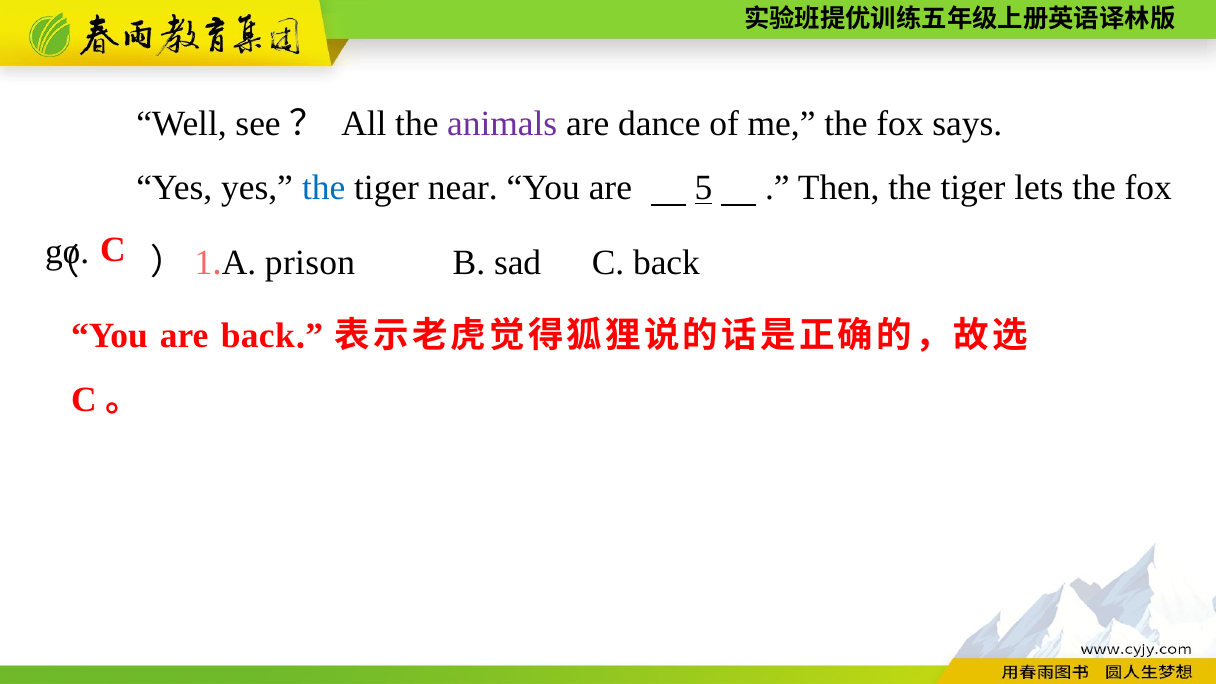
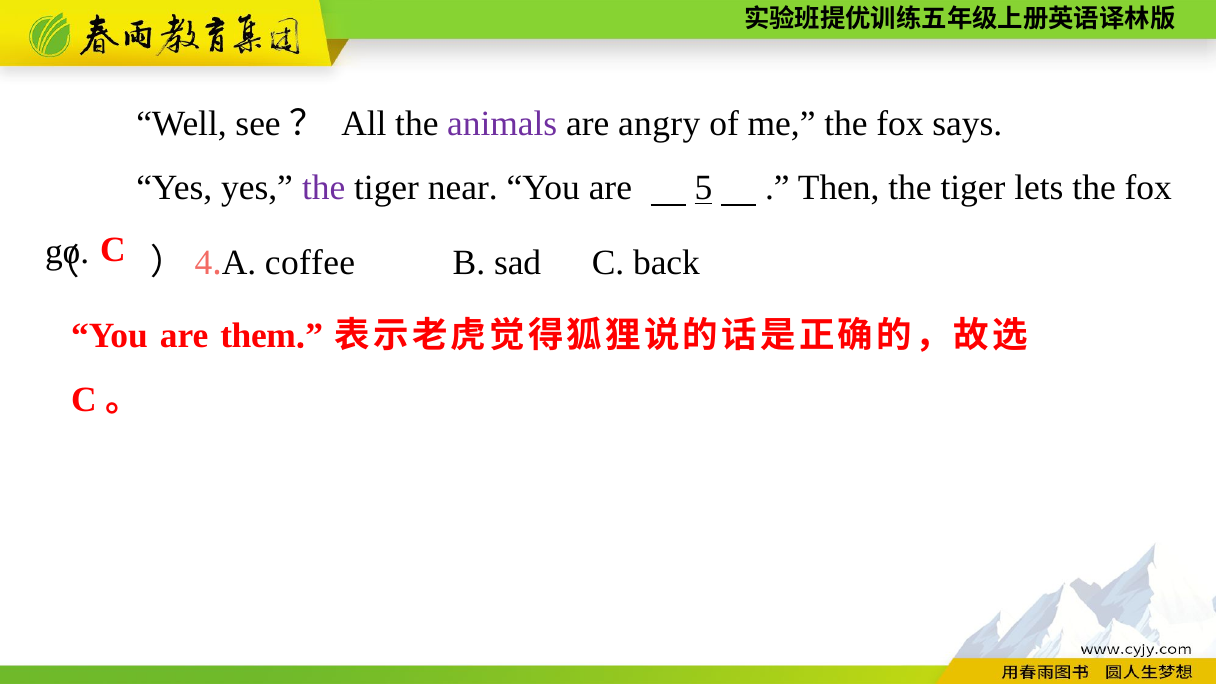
dance: dance -> angry (659, 124)
the colour: blue -> purple (324, 188)
1: 1 -> 4 (204, 262)
prison: prison -> coffee (310, 262)
are back: back -> them (258, 336)
